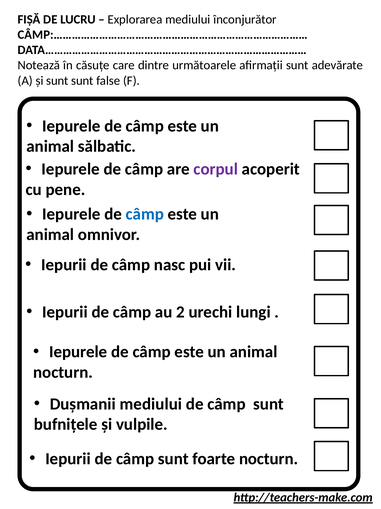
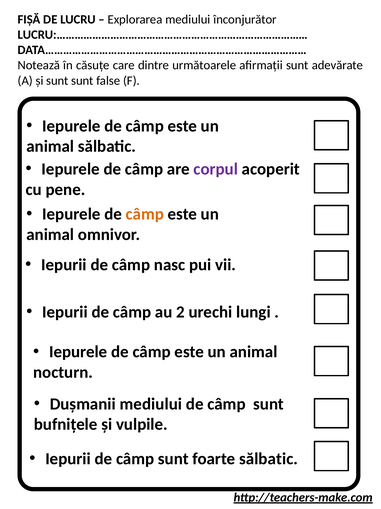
CÂMP:…………………………………………………………………………: CÂMP:………………………………………………………………………… -> LUCRU:………………………………………………………………………… (163, 35)
câmp colour: blue -> orange (145, 214)
foarte nocturn: nocturn -> sălbatic (268, 458)
